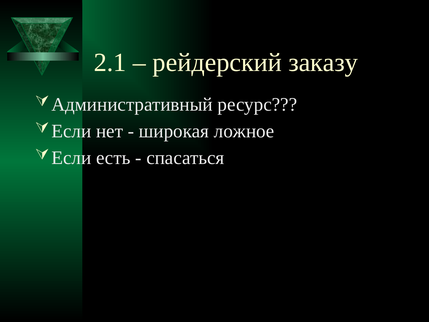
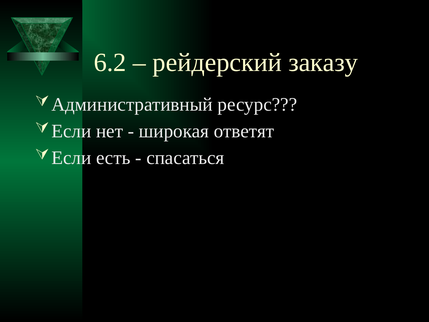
2.1: 2.1 -> 6.2 (110, 63)
ложное: ложное -> ответят (244, 131)
